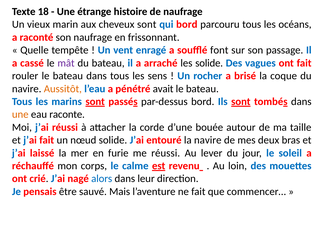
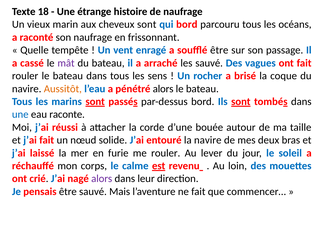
soufflé font: font -> être (219, 50)
les solide: solide -> sauvé (209, 63)
pénétré avait: avait -> alors (163, 89)
une colour: orange -> blue (20, 114)
me réussi: réussi -> rouler (166, 153)
alors colour: blue -> purple (102, 179)
